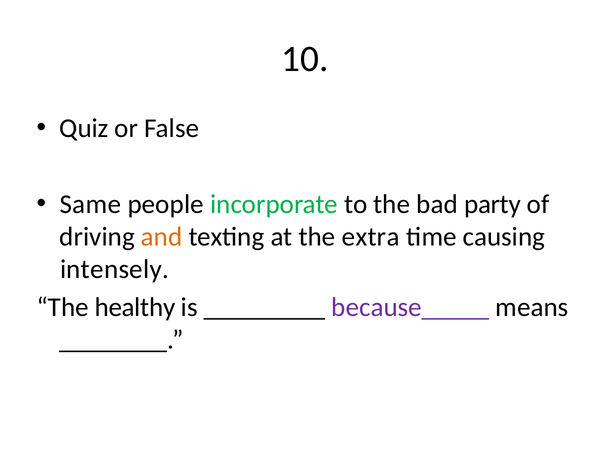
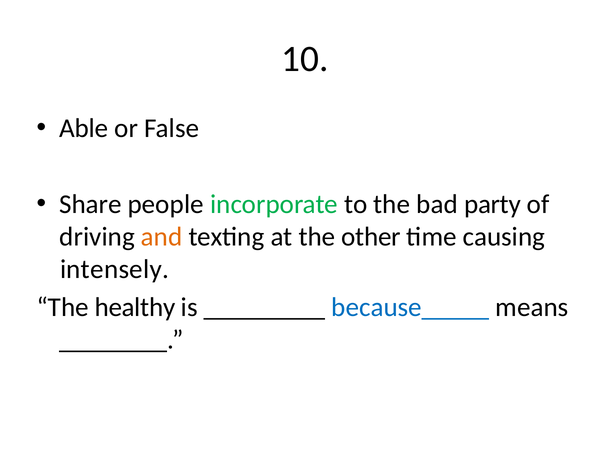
Quiz: Quiz -> Able (84, 128)
Same: Same -> Share (91, 204)
extra: extra -> other (371, 236)
because_____ colour: purple -> blue (410, 307)
